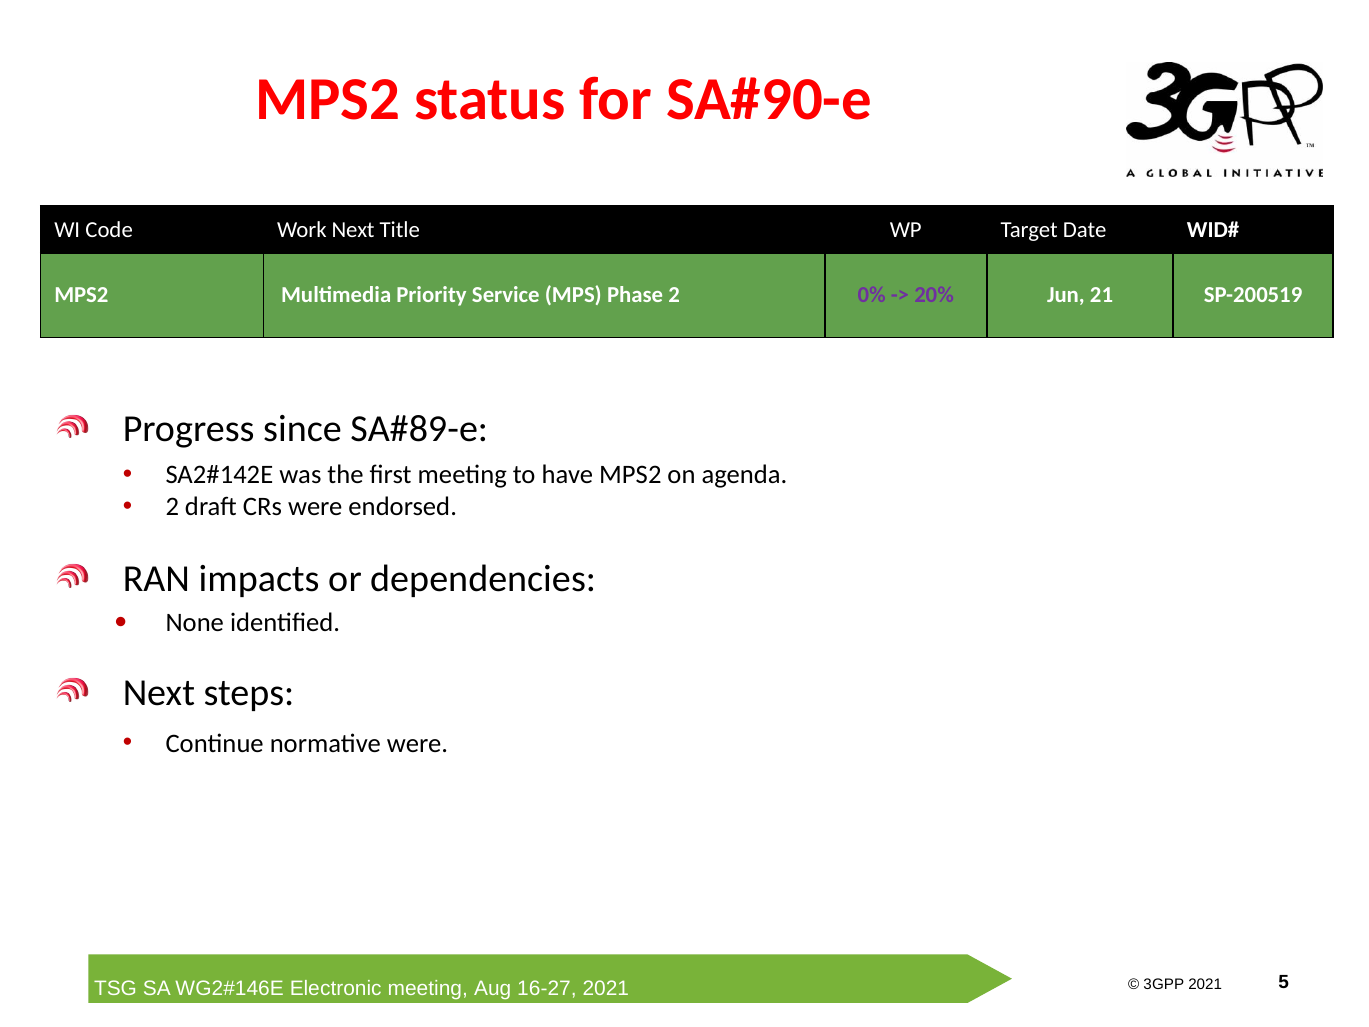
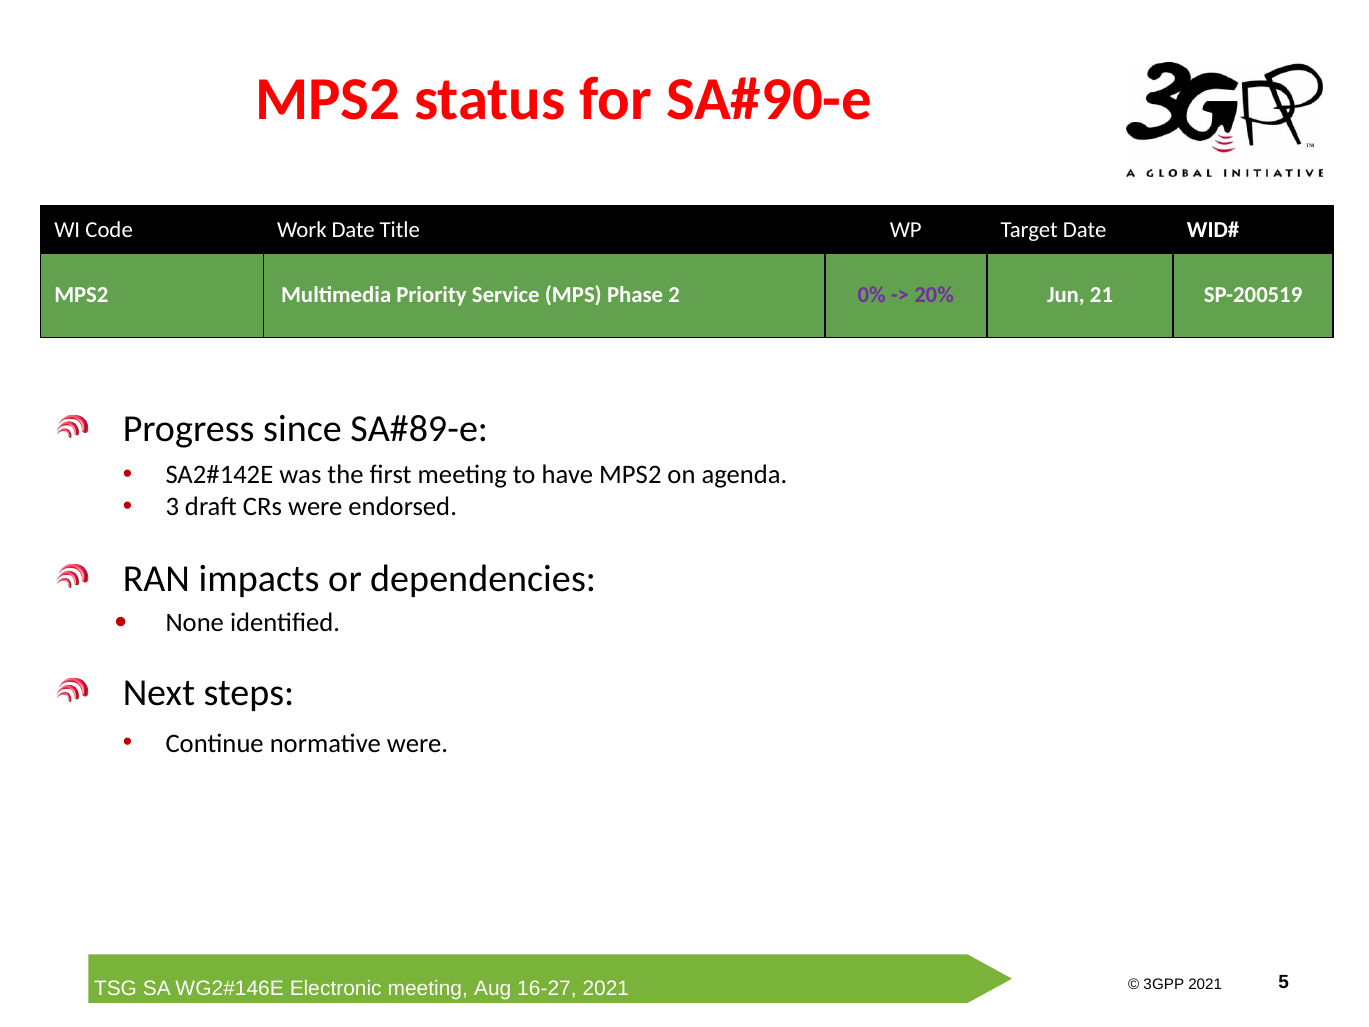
Work Next: Next -> Date (353, 230)
2: 2 -> 3 (172, 507)
